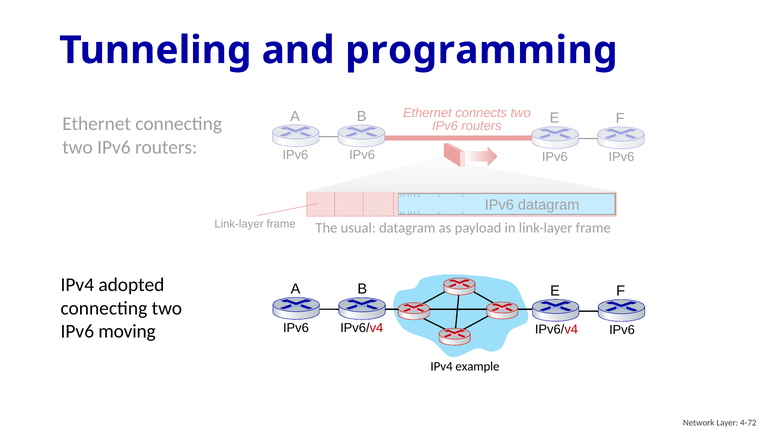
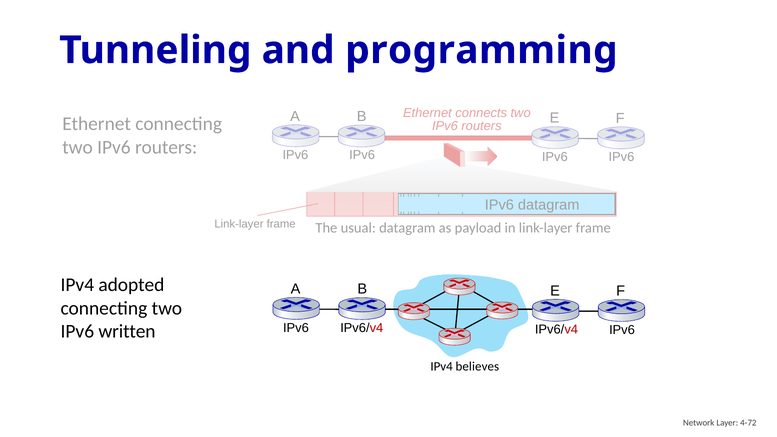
moving: moving -> written (127, 332)
example: example -> believes (477, 366)
